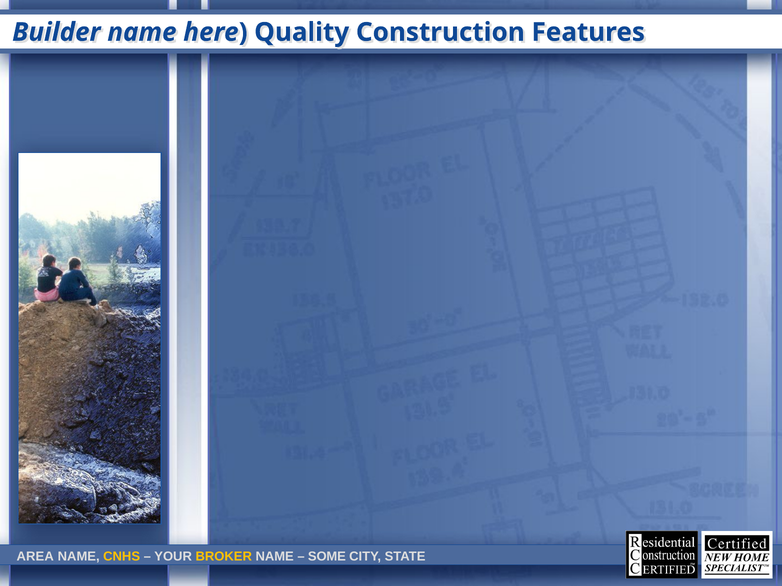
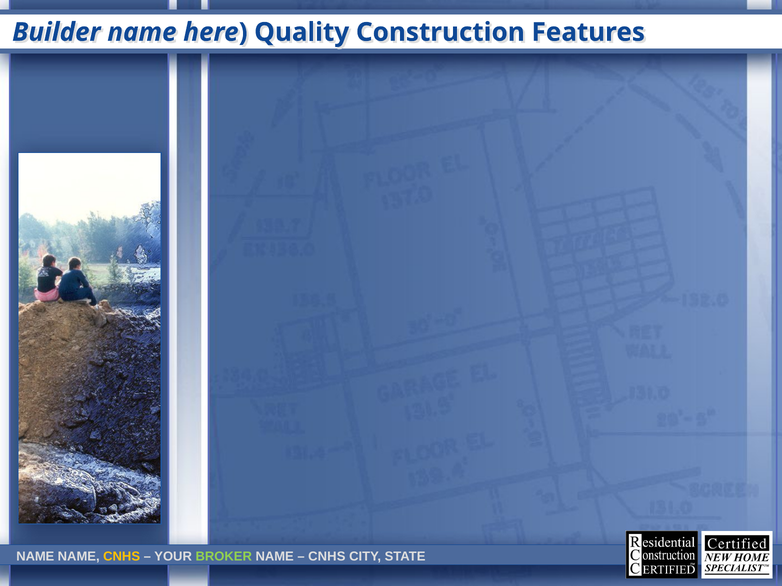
AREA: AREA -> NAME (35, 557)
BROKER colour: yellow -> light green (224, 557)
SOME: SOME -> CNHS (327, 557)
